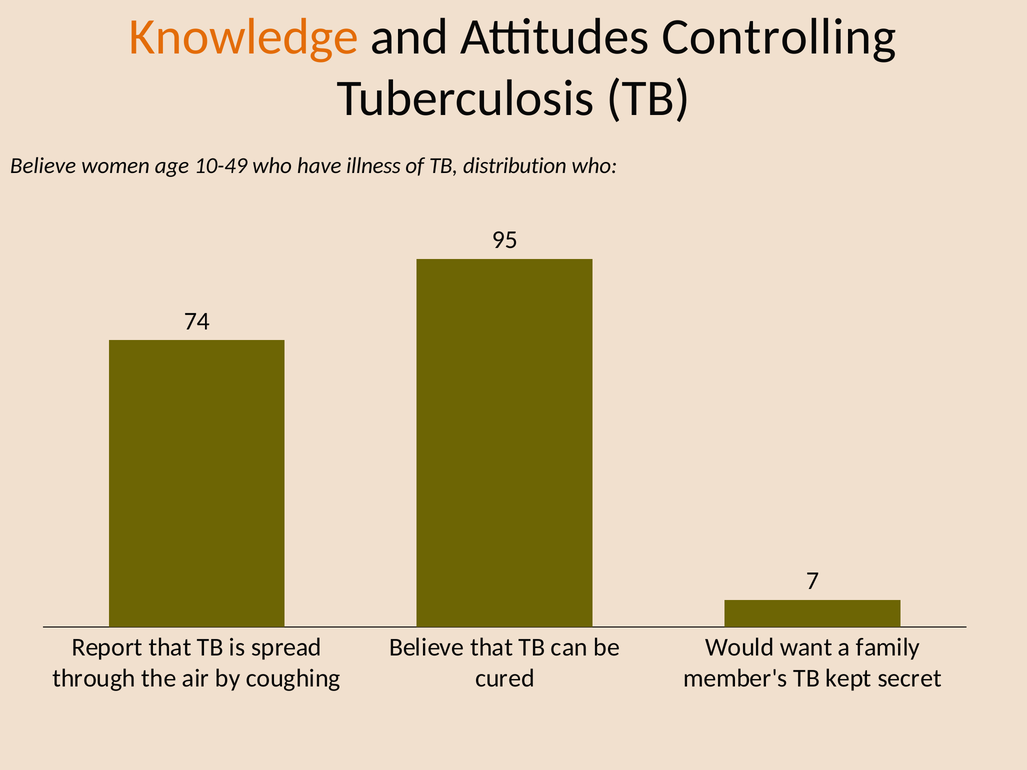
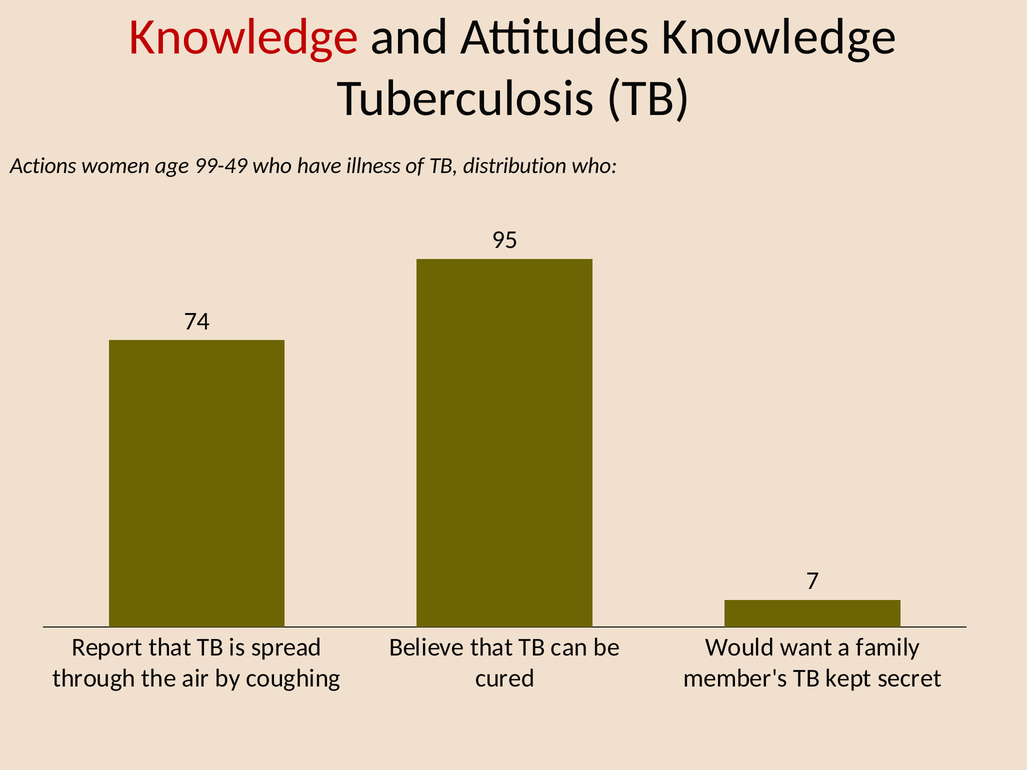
Knowledge colour: orange -> red (244, 37)
Attitudes Controlling: Controlling -> Knowledge (779, 37)
Believe: Believe -> Actions (43, 166)
10-49: 10-49 -> 99-49 (221, 166)
